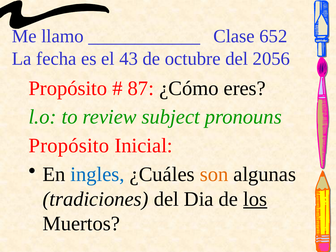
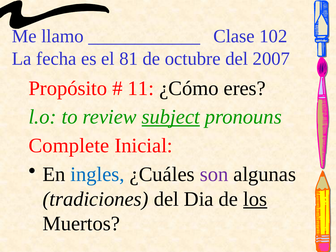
652: 652 -> 102 (273, 36)
43: 43 -> 81 (129, 59)
2056: 2056 -> 2007 (271, 59)
87: 87 -> 11 (141, 88)
subject underline: none -> present (171, 117)
Propósito: Propósito -> Complete (69, 146)
son colour: orange -> purple (214, 174)
